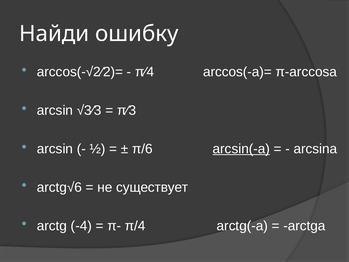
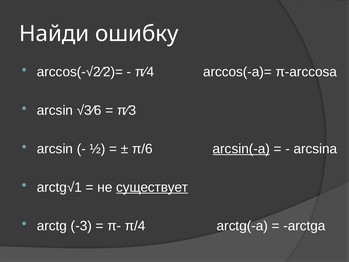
√3⁄3: √3⁄3 -> √3⁄6 (89, 110)
arctg√6: arctg√6 -> arctg√1 (59, 187)
существует underline: none -> present (152, 187)
-4: -4 -> -3 (81, 226)
